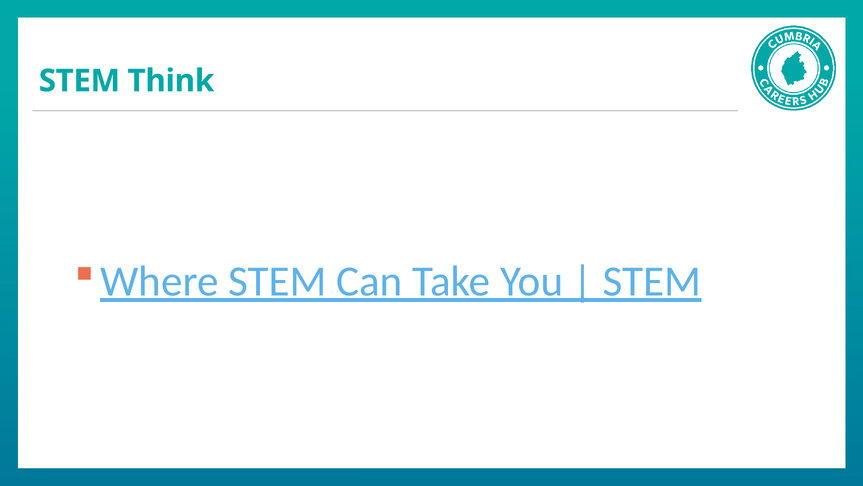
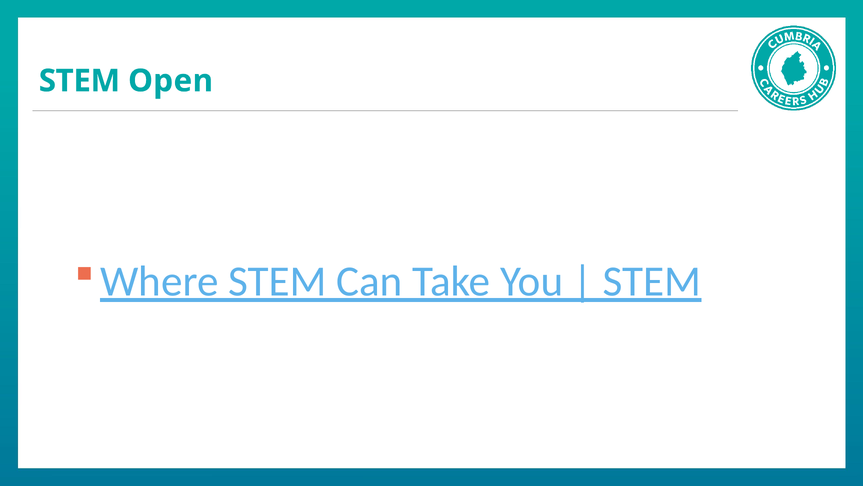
Think: Think -> Open (171, 81)
